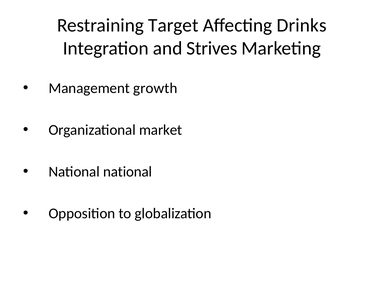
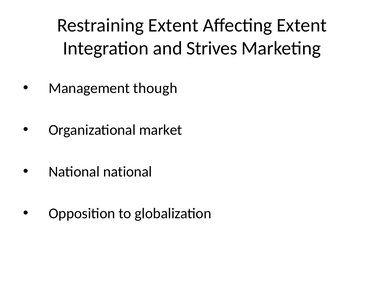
Restraining Target: Target -> Extent (173, 25)
Affecting Drinks: Drinks -> Extent (302, 25)
growth: growth -> though (155, 88)
